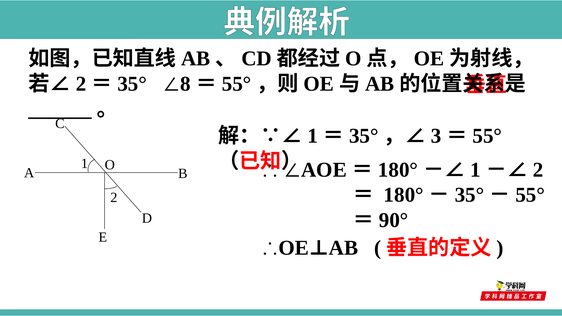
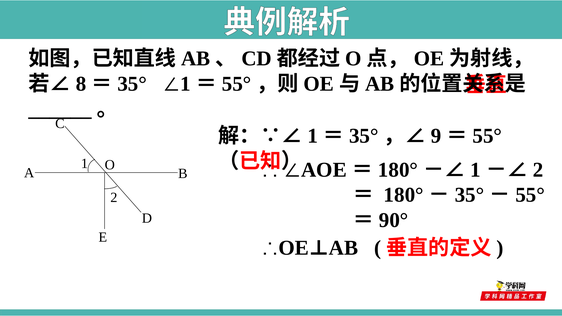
2: 2 -> 8 (81, 84)
8: 8 -> 1 (185, 84)
3: 3 -> 9 (436, 136)
